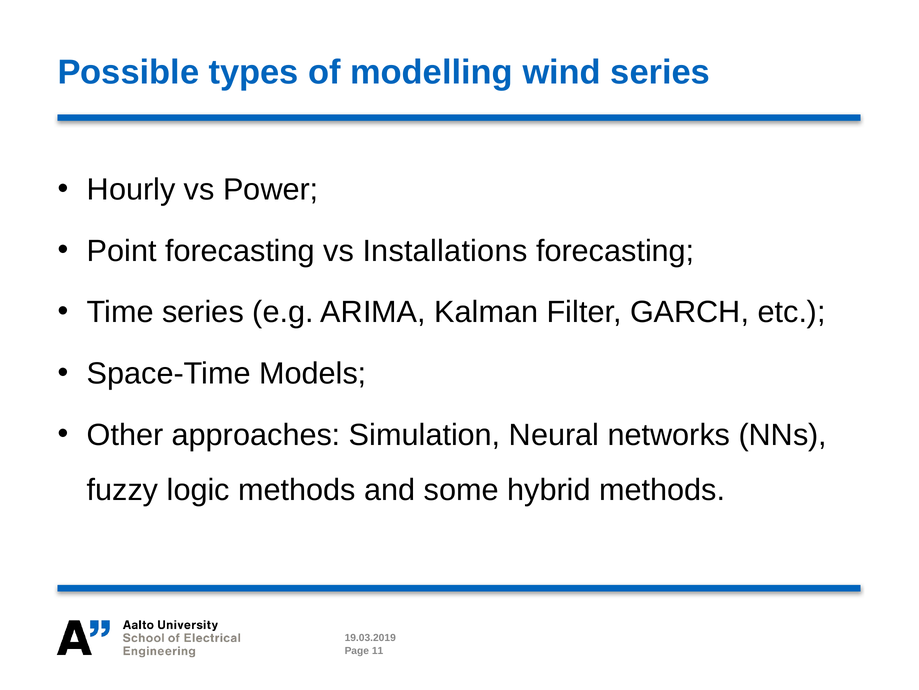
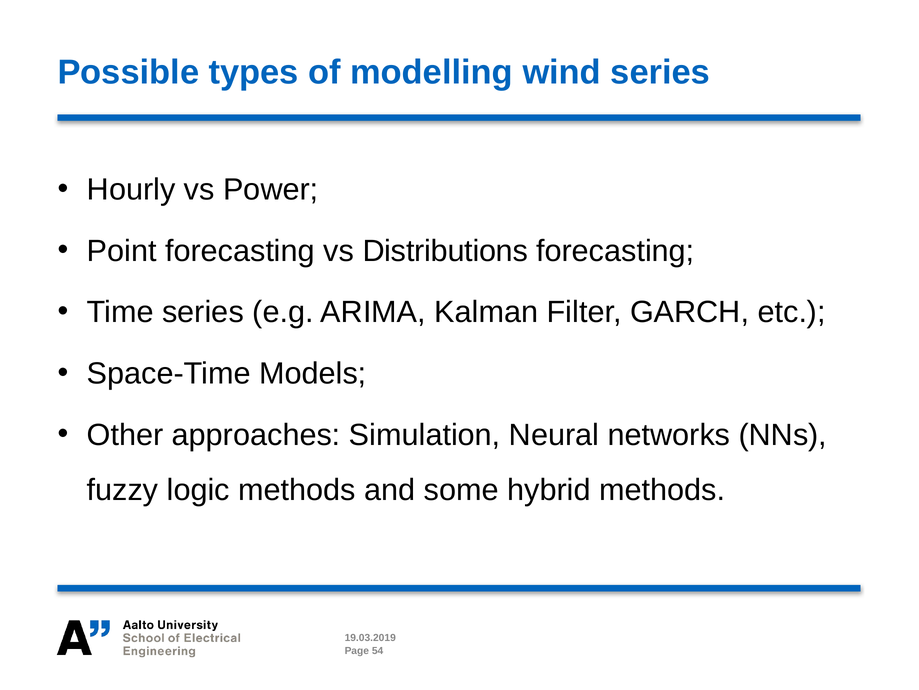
Installations: Installations -> Distributions (445, 251)
11: 11 -> 54 (378, 650)
